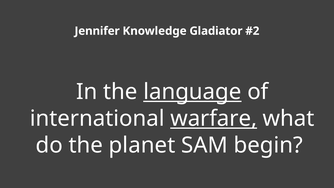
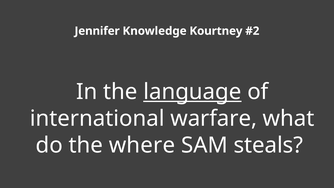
Gladiator: Gladiator -> Kourtney (216, 31)
warfare underline: present -> none (214, 118)
planet: planet -> where (142, 145)
begin: begin -> steals (268, 145)
